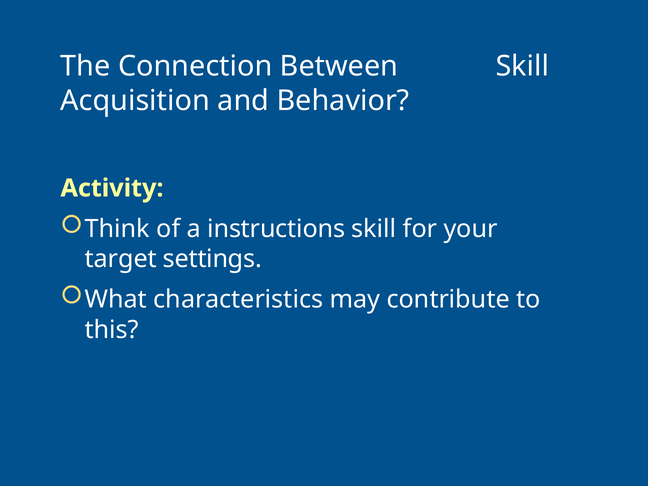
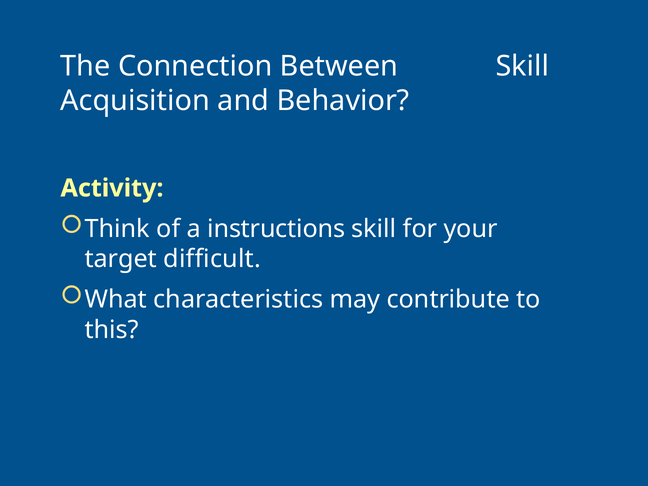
settings: settings -> difficult (212, 259)
